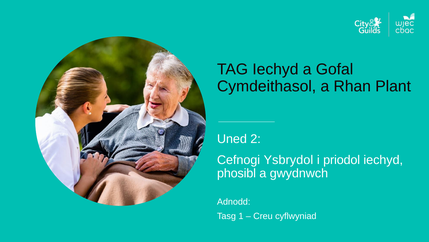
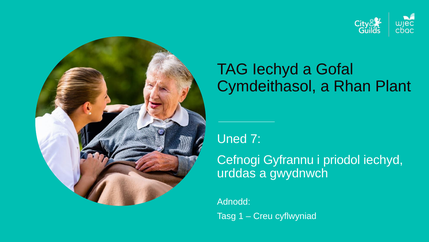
2: 2 -> 7 (256, 139)
Ysbrydol: Ysbrydol -> Gyfrannu (289, 159)
phosibl: phosibl -> urddas (236, 173)
